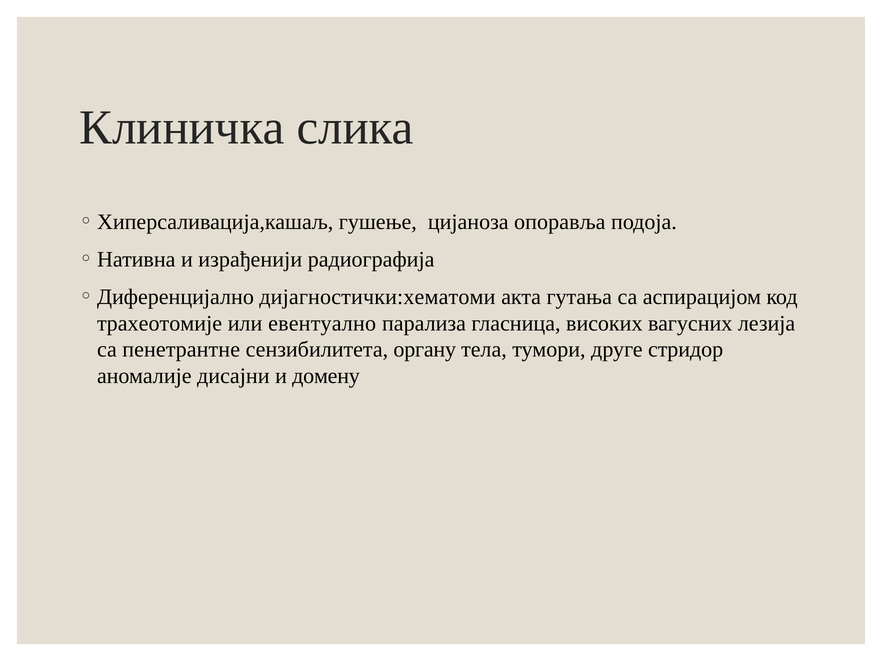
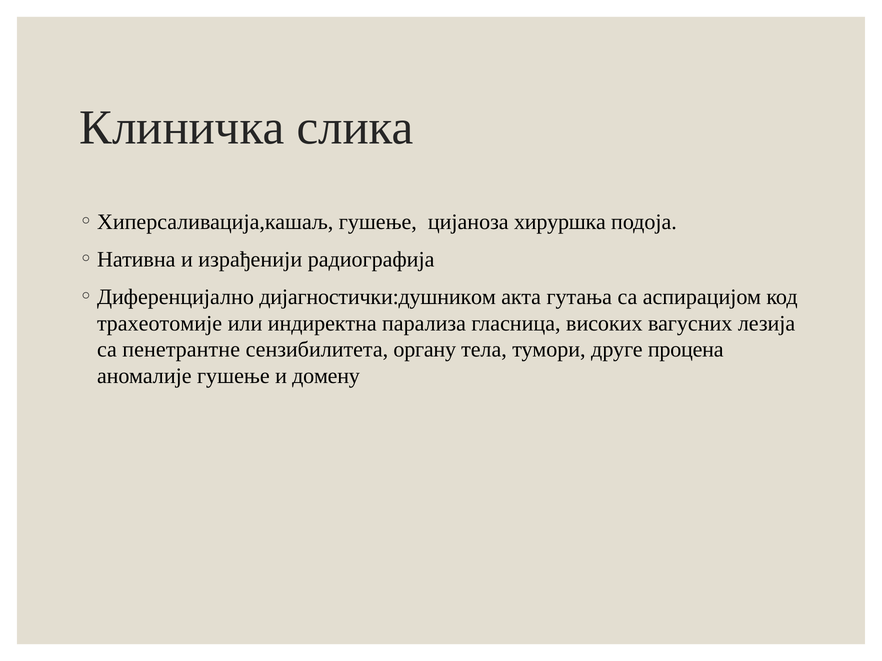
опоравља: опоравља -> хируршка (560, 222)
дијагностички:хематоми: дијагностички:хематоми -> дијагностички:душником (378, 297)
евентуално: евентуално -> индиректна (322, 324)
стридор: стридор -> процена (686, 350)
аномалије дисајни: дисајни -> гушење (233, 376)
